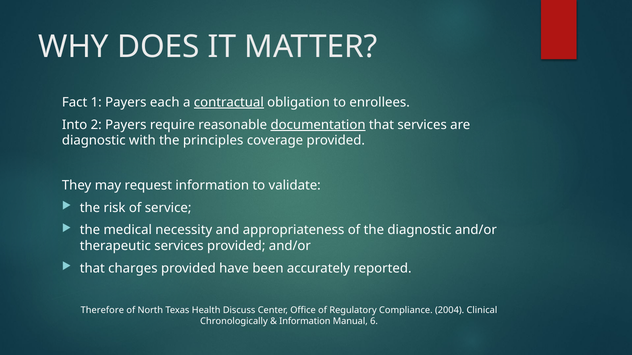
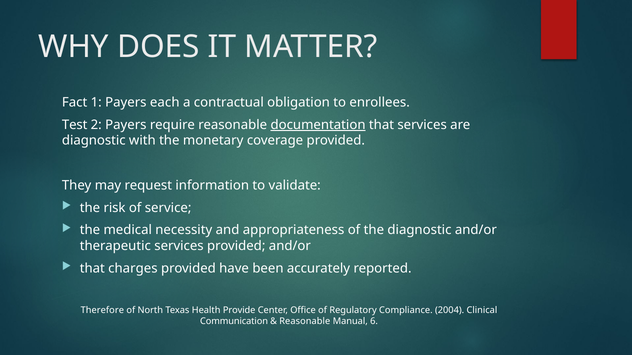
contractual underline: present -> none (229, 102)
Into: Into -> Test (75, 125)
principles: principles -> monetary (213, 141)
Discuss: Discuss -> Provide (239, 311)
Chronologically: Chronologically -> Communication (234, 322)
Information: Information -> Reasonable (305, 322)
